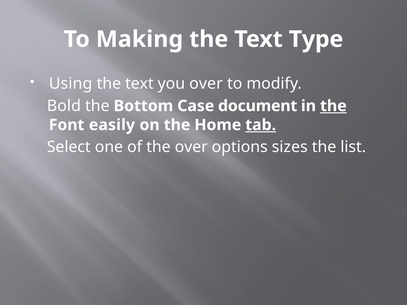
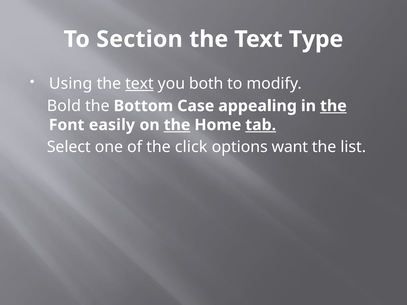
Making: Making -> Section (139, 39)
text underline: none -> present (139, 84)
you over: over -> both (206, 84)
document: document -> appealing (258, 106)
the underline: none -> present (177, 125)
the over: over -> click (191, 147)
sizes: sizes -> want (290, 147)
